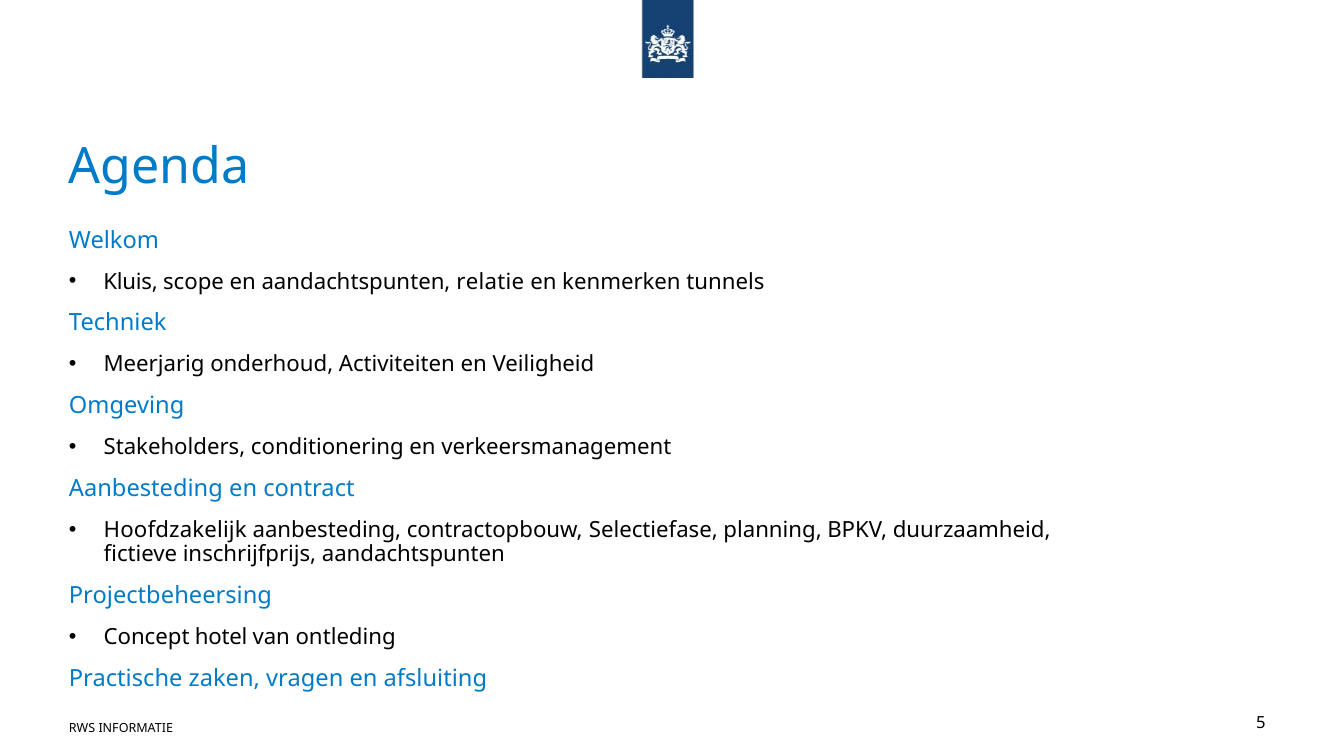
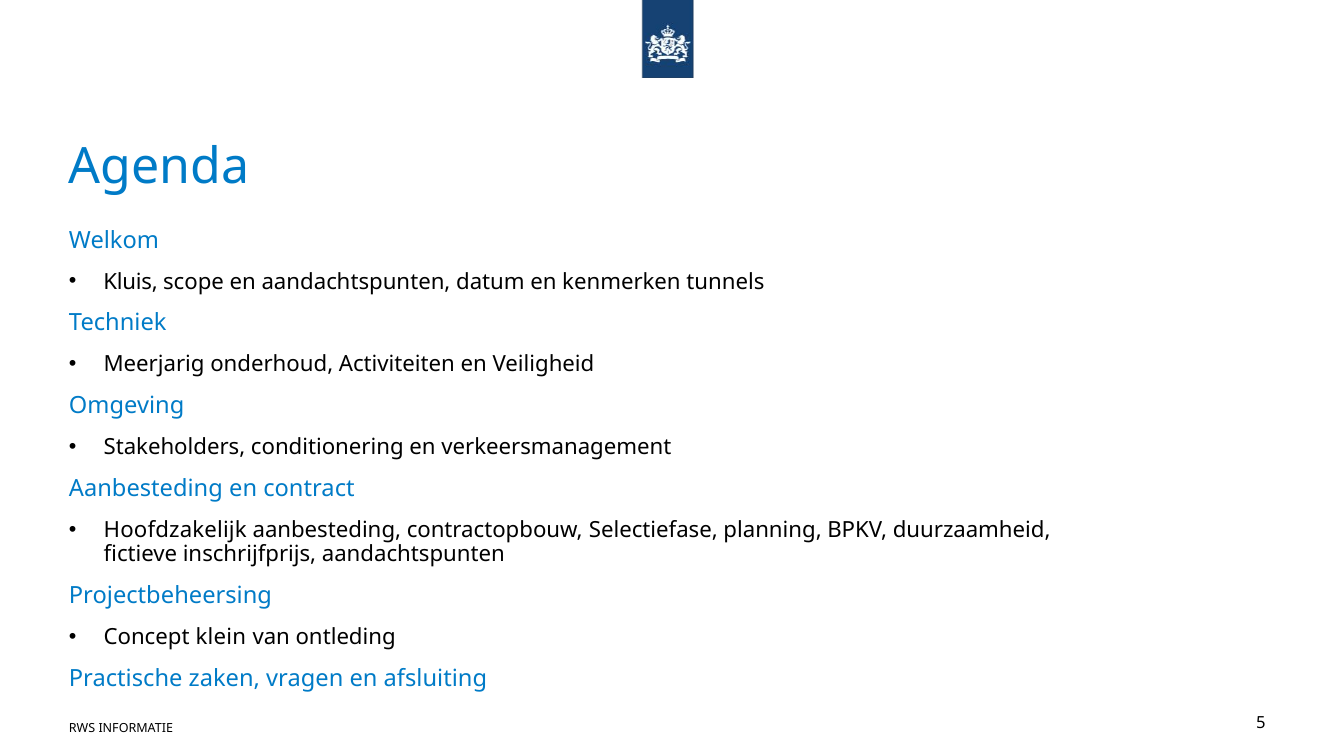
relatie: relatie -> datum (490, 282)
hotel: hotel -> klein (221, 637)
